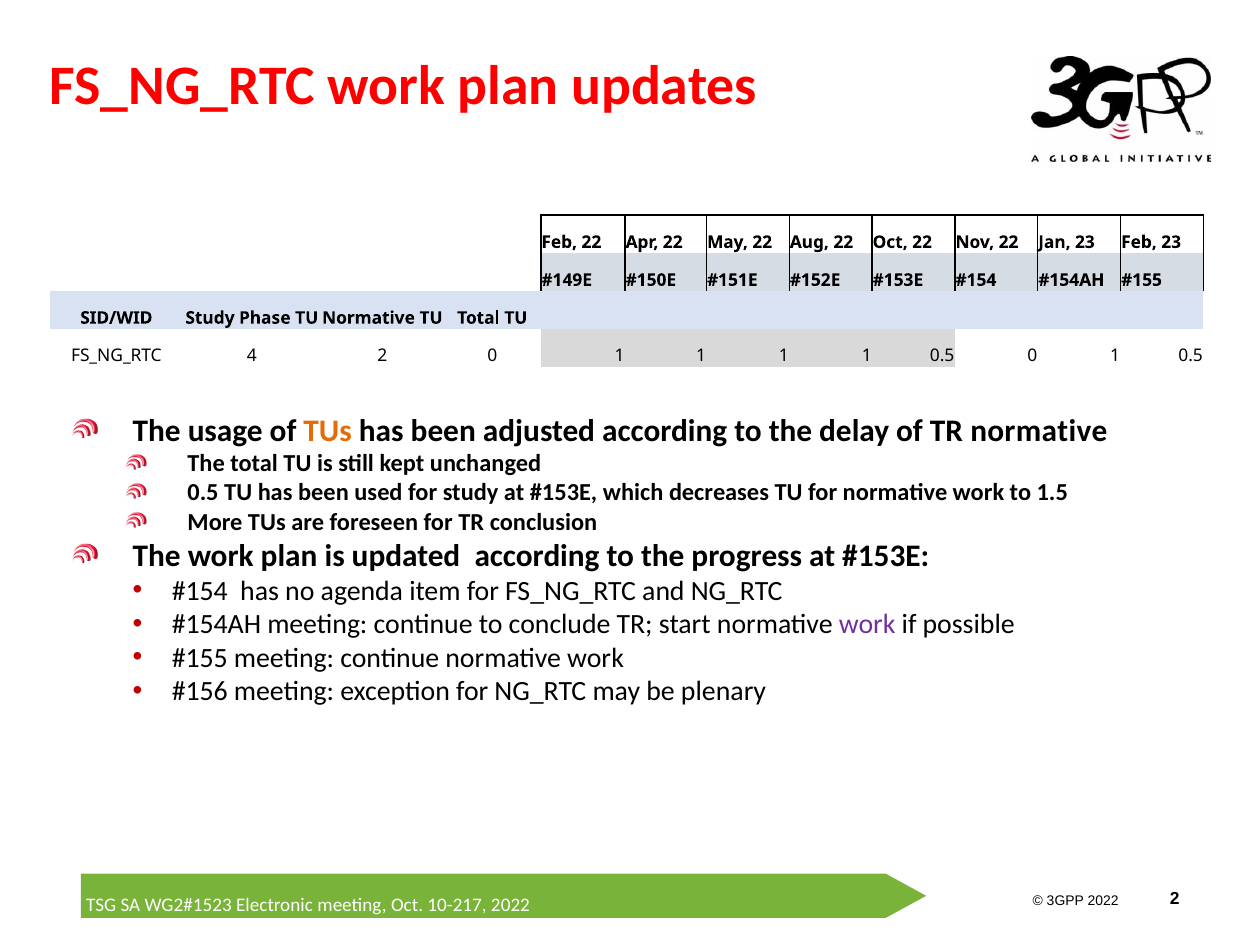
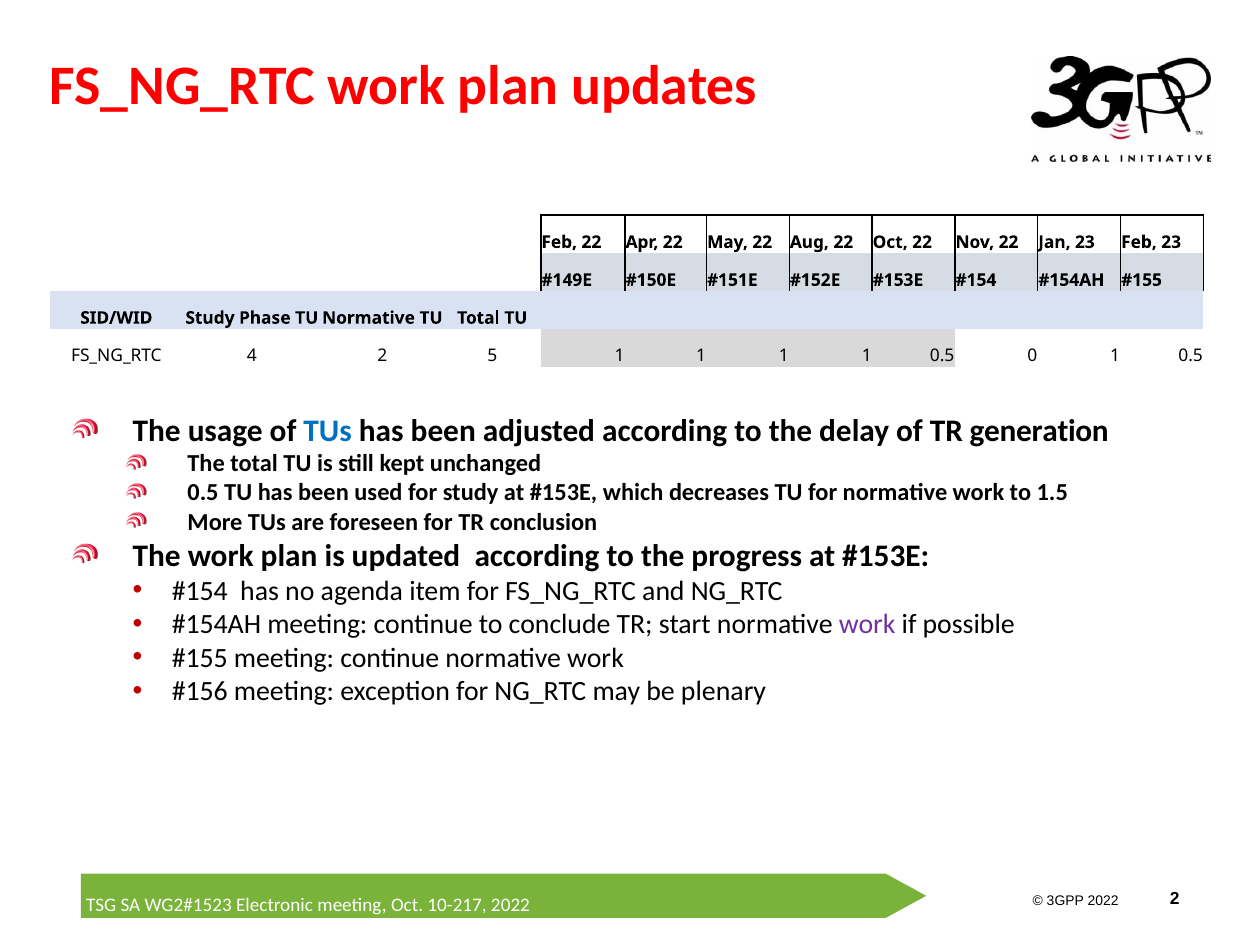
2 0: 0 -> 5 (492, 356)
TUs colour: orange -> blue (328, 431)
TR normative: normative -> generation (1039, 431)
